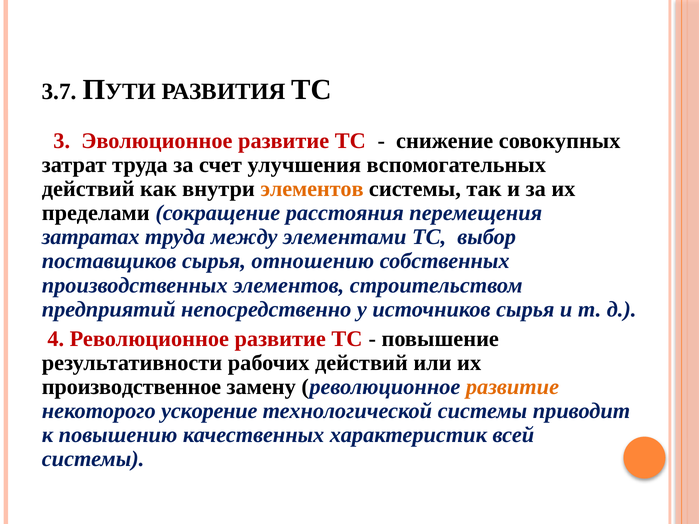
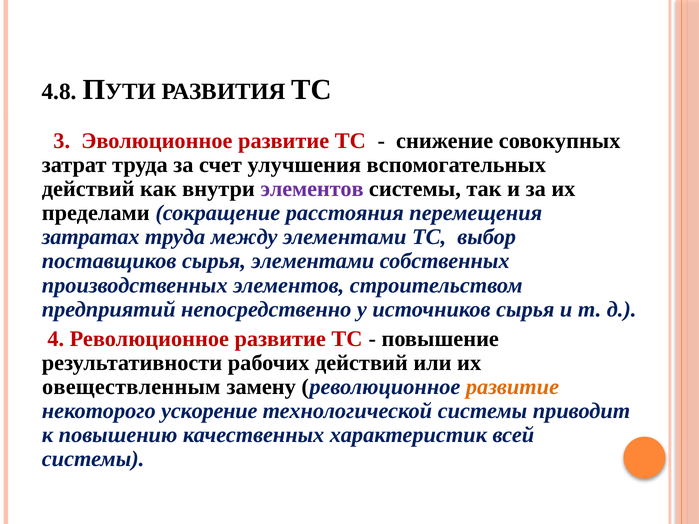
3.7: 3.7 -> 4.8 (59, 91)
элементов colour: orange -> purple (312, 189)
сырья отношению: отношению -> элементами (313, 261)
производственное: производственное -> овеществленным (131, 387)
